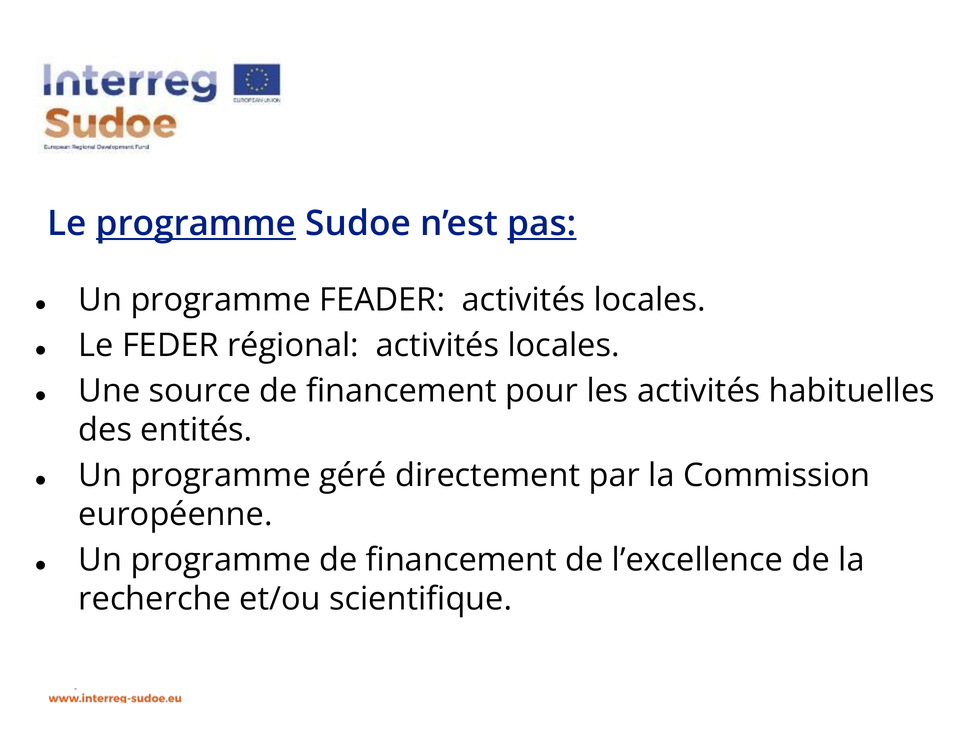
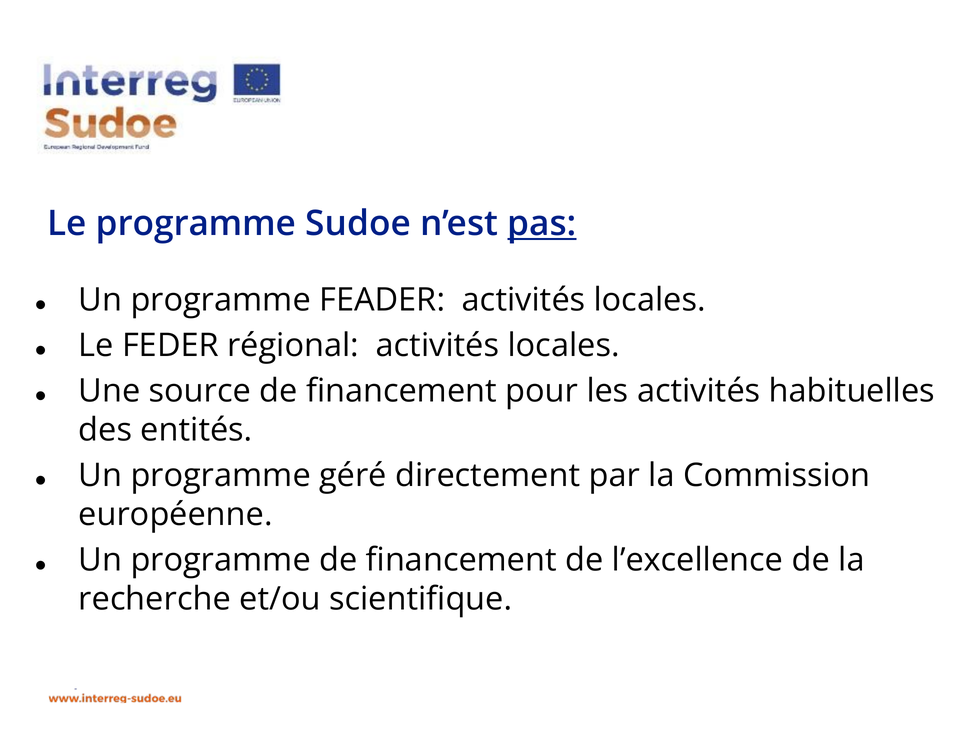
programme underline: present -> none (196, 224)
